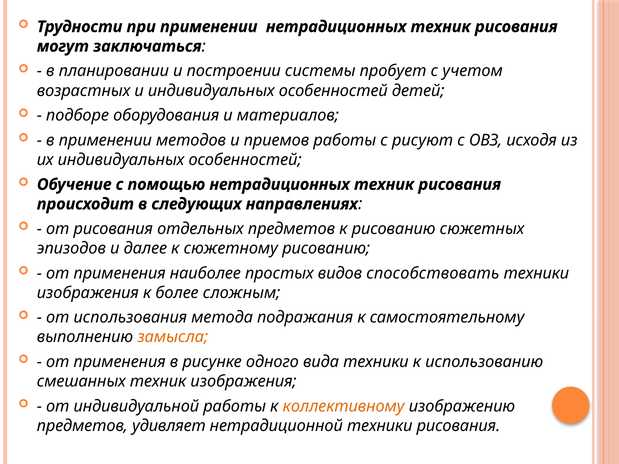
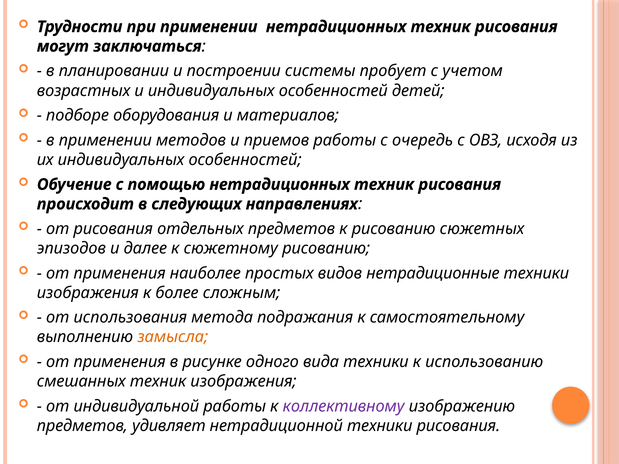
рисуют: рисуют -> очередь (423, 140)
способствовать: способствовать -> нетрадиционные (433, 273)
коллективному colour: orange -> purple (344, 406)
